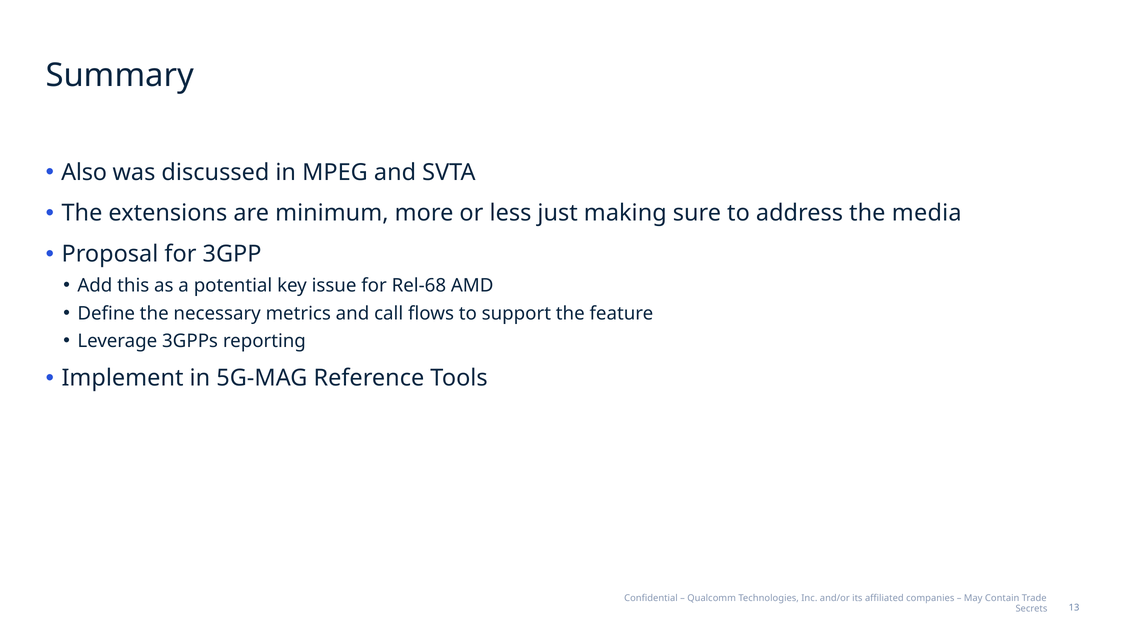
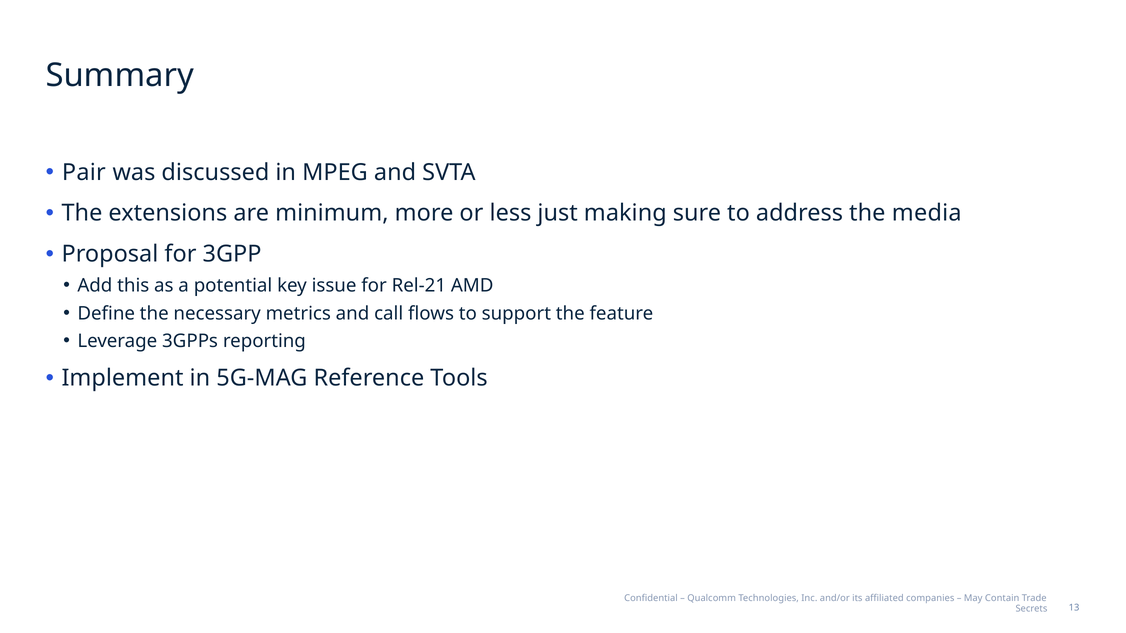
Also: Also -> Pair (84, 172)
Rel-68: Rel-68 -> Rel-21 (419, 286)
